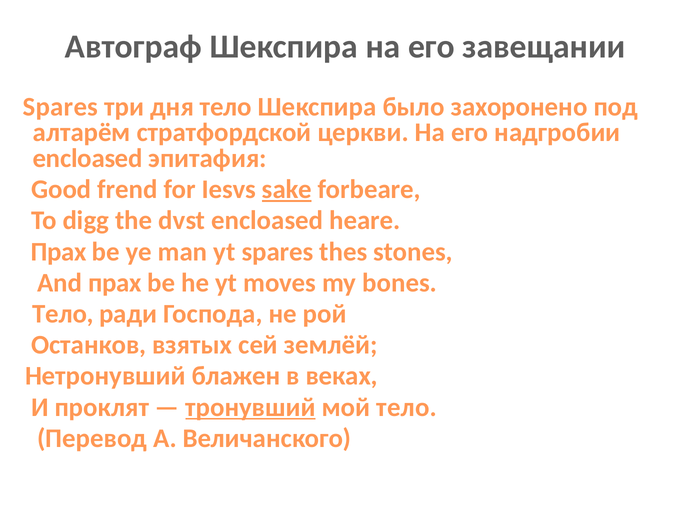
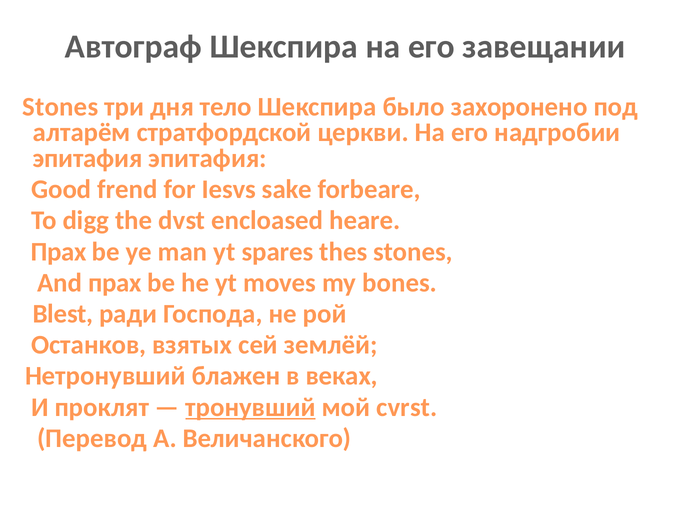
Spares: Spares -> Stones (60, 107)
encloased: encloased -> эпитафия (88, 158)
sake underline: present -> none (287, 190)
Тело: Тело -> Blest (63, 314)
мой тело: тело -> cvrst (407, 407)
